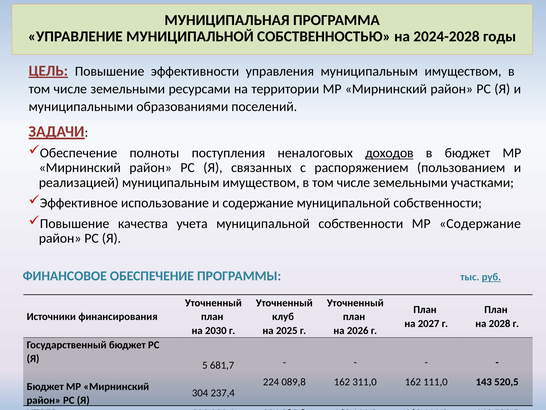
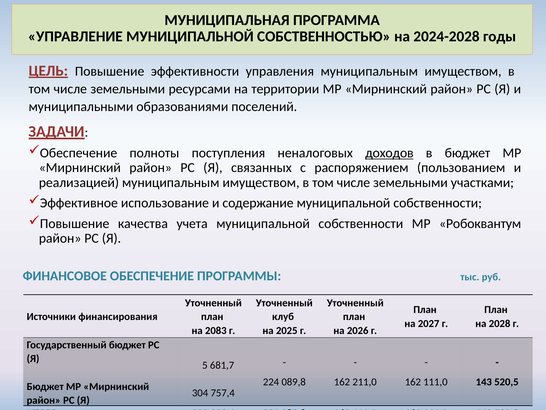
МР Содержание: Содержание -> Робоквантум (480, 223)
руб underline: present -> none (491, 277)
2030: 2030 -> 2083 (216, 330)
311,0: 311,0 -> 211,0 (365, 382)
237,4: 237,4 -> 757,4 (223, 392)
